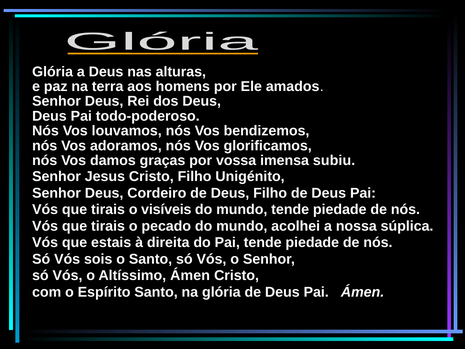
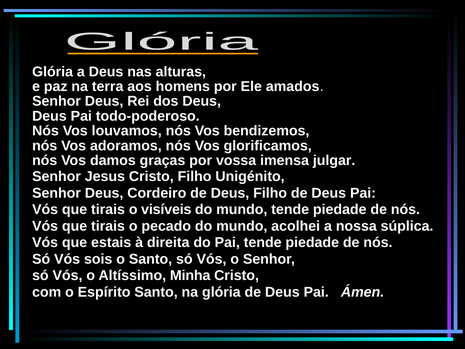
subiu: subiu -> julgar (334, 160)
Altíssimo Ámen: Ámen -> Minha (190, 275)
